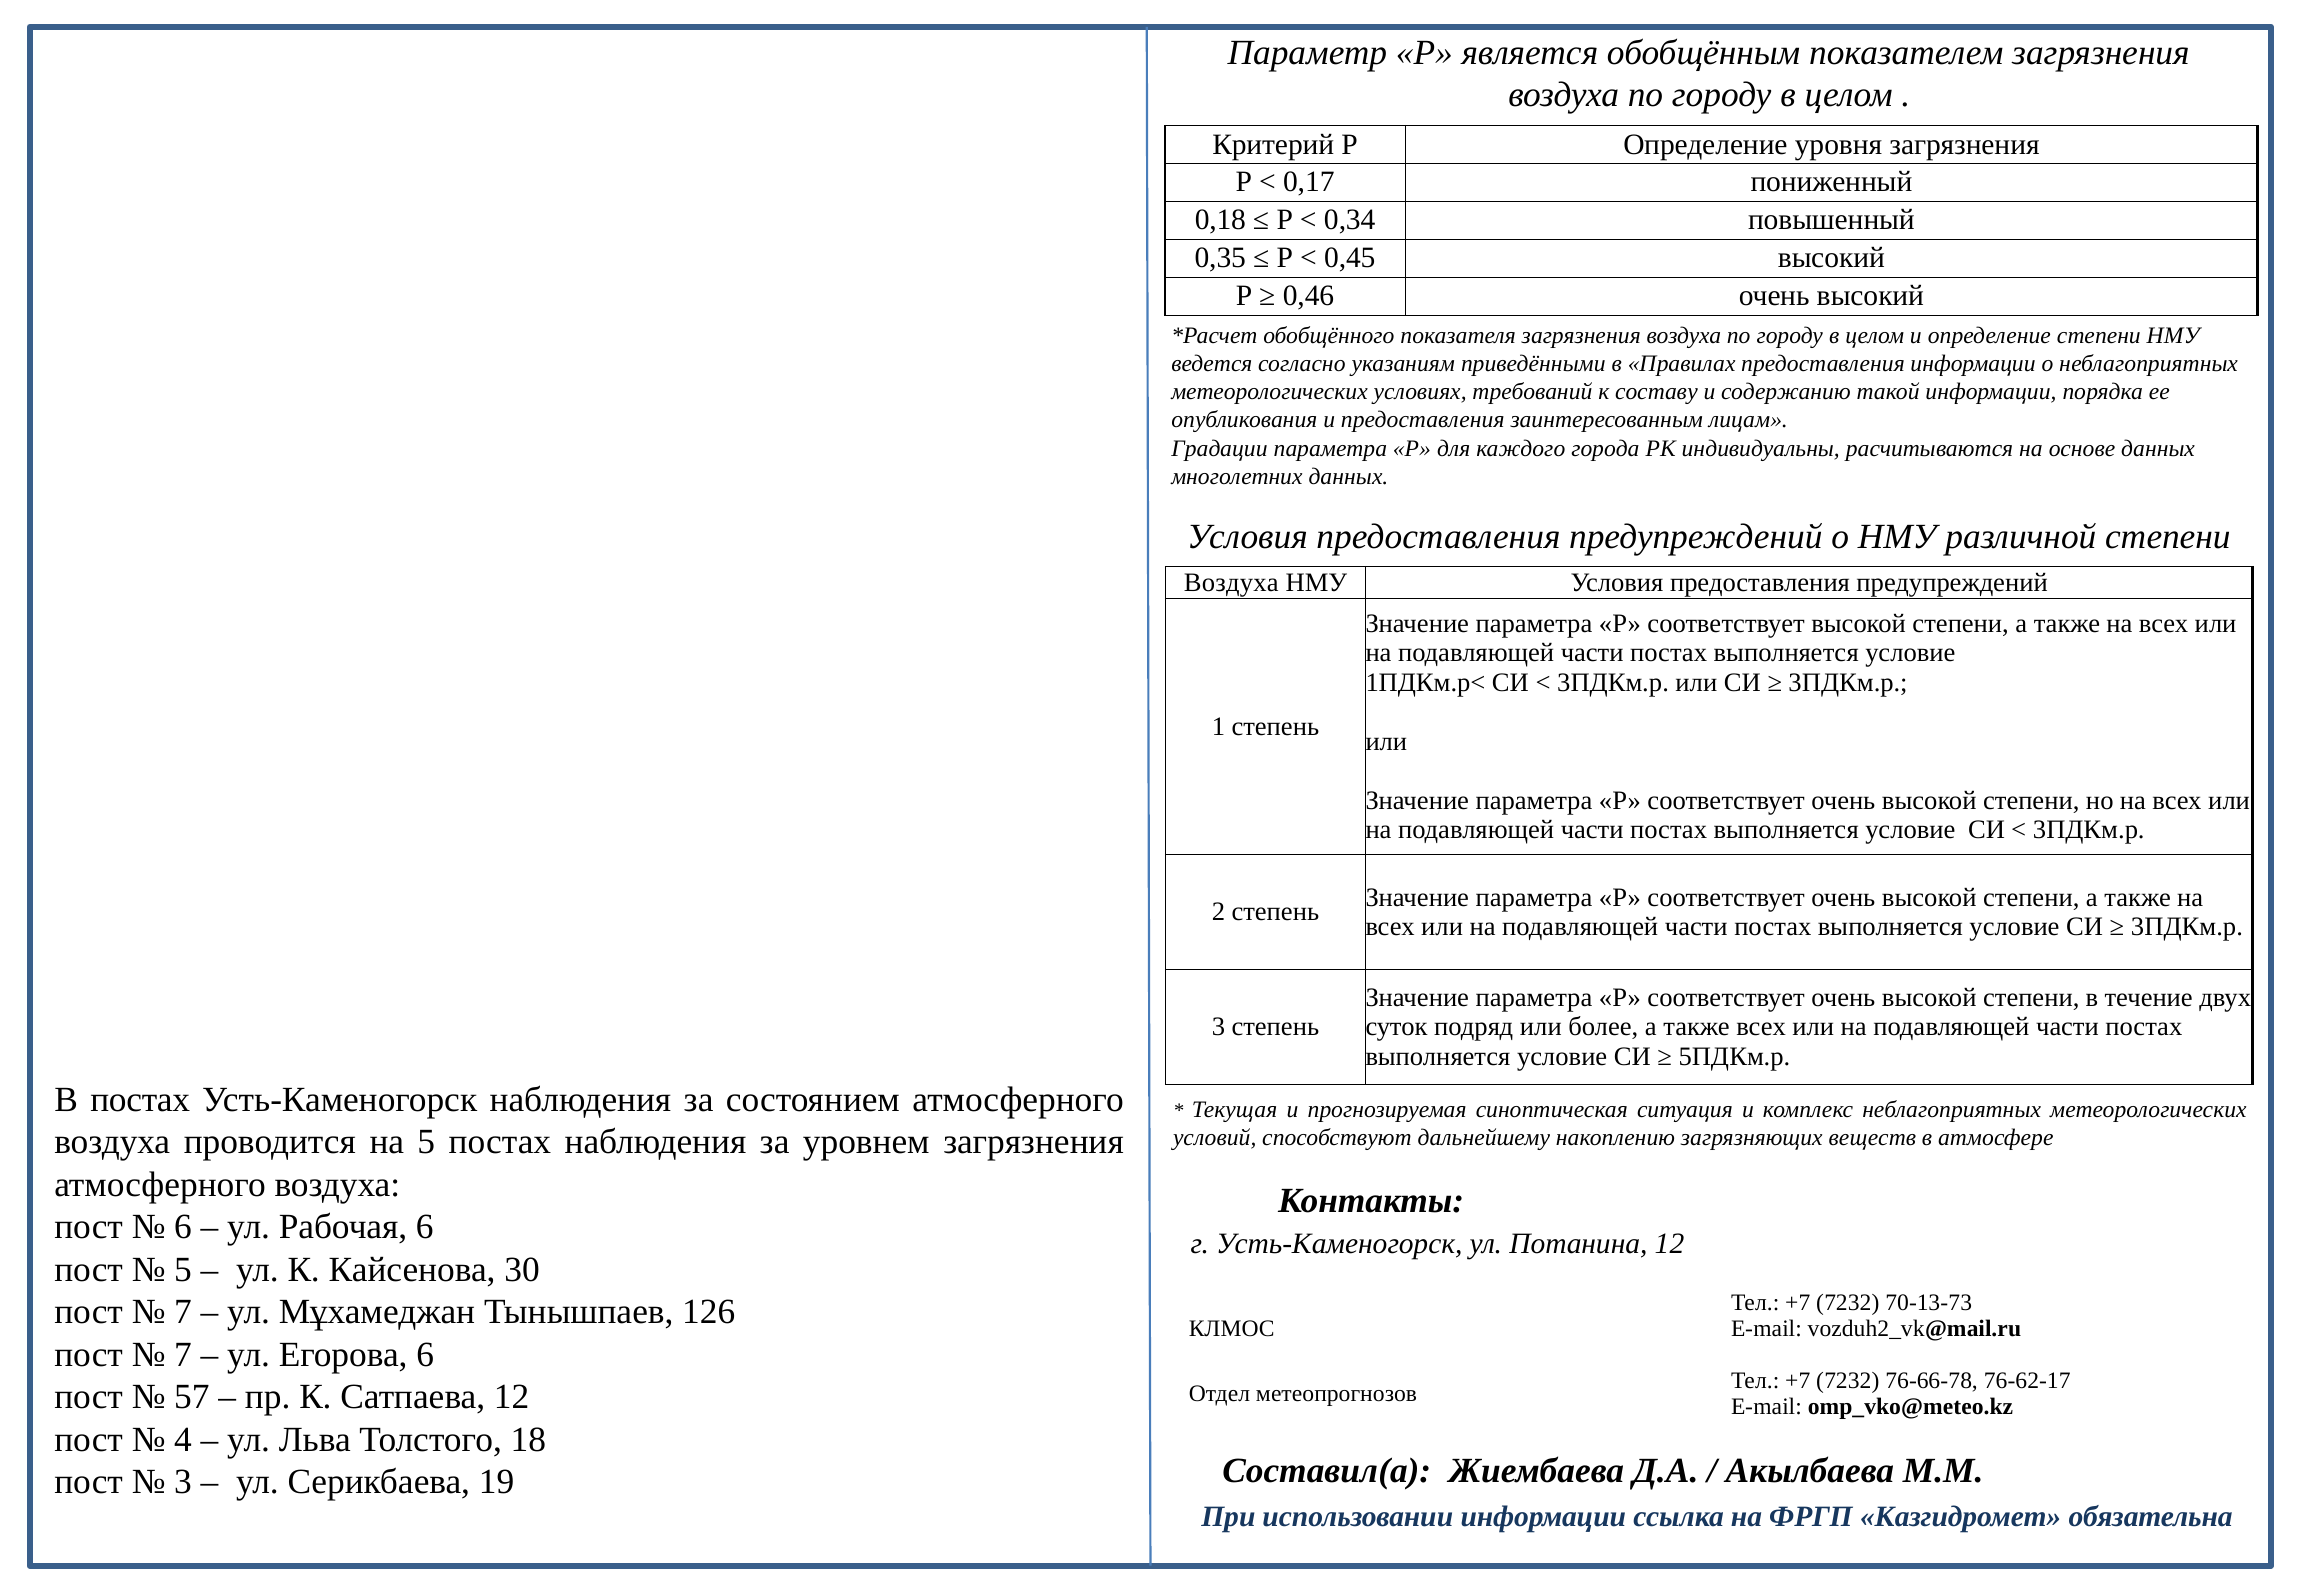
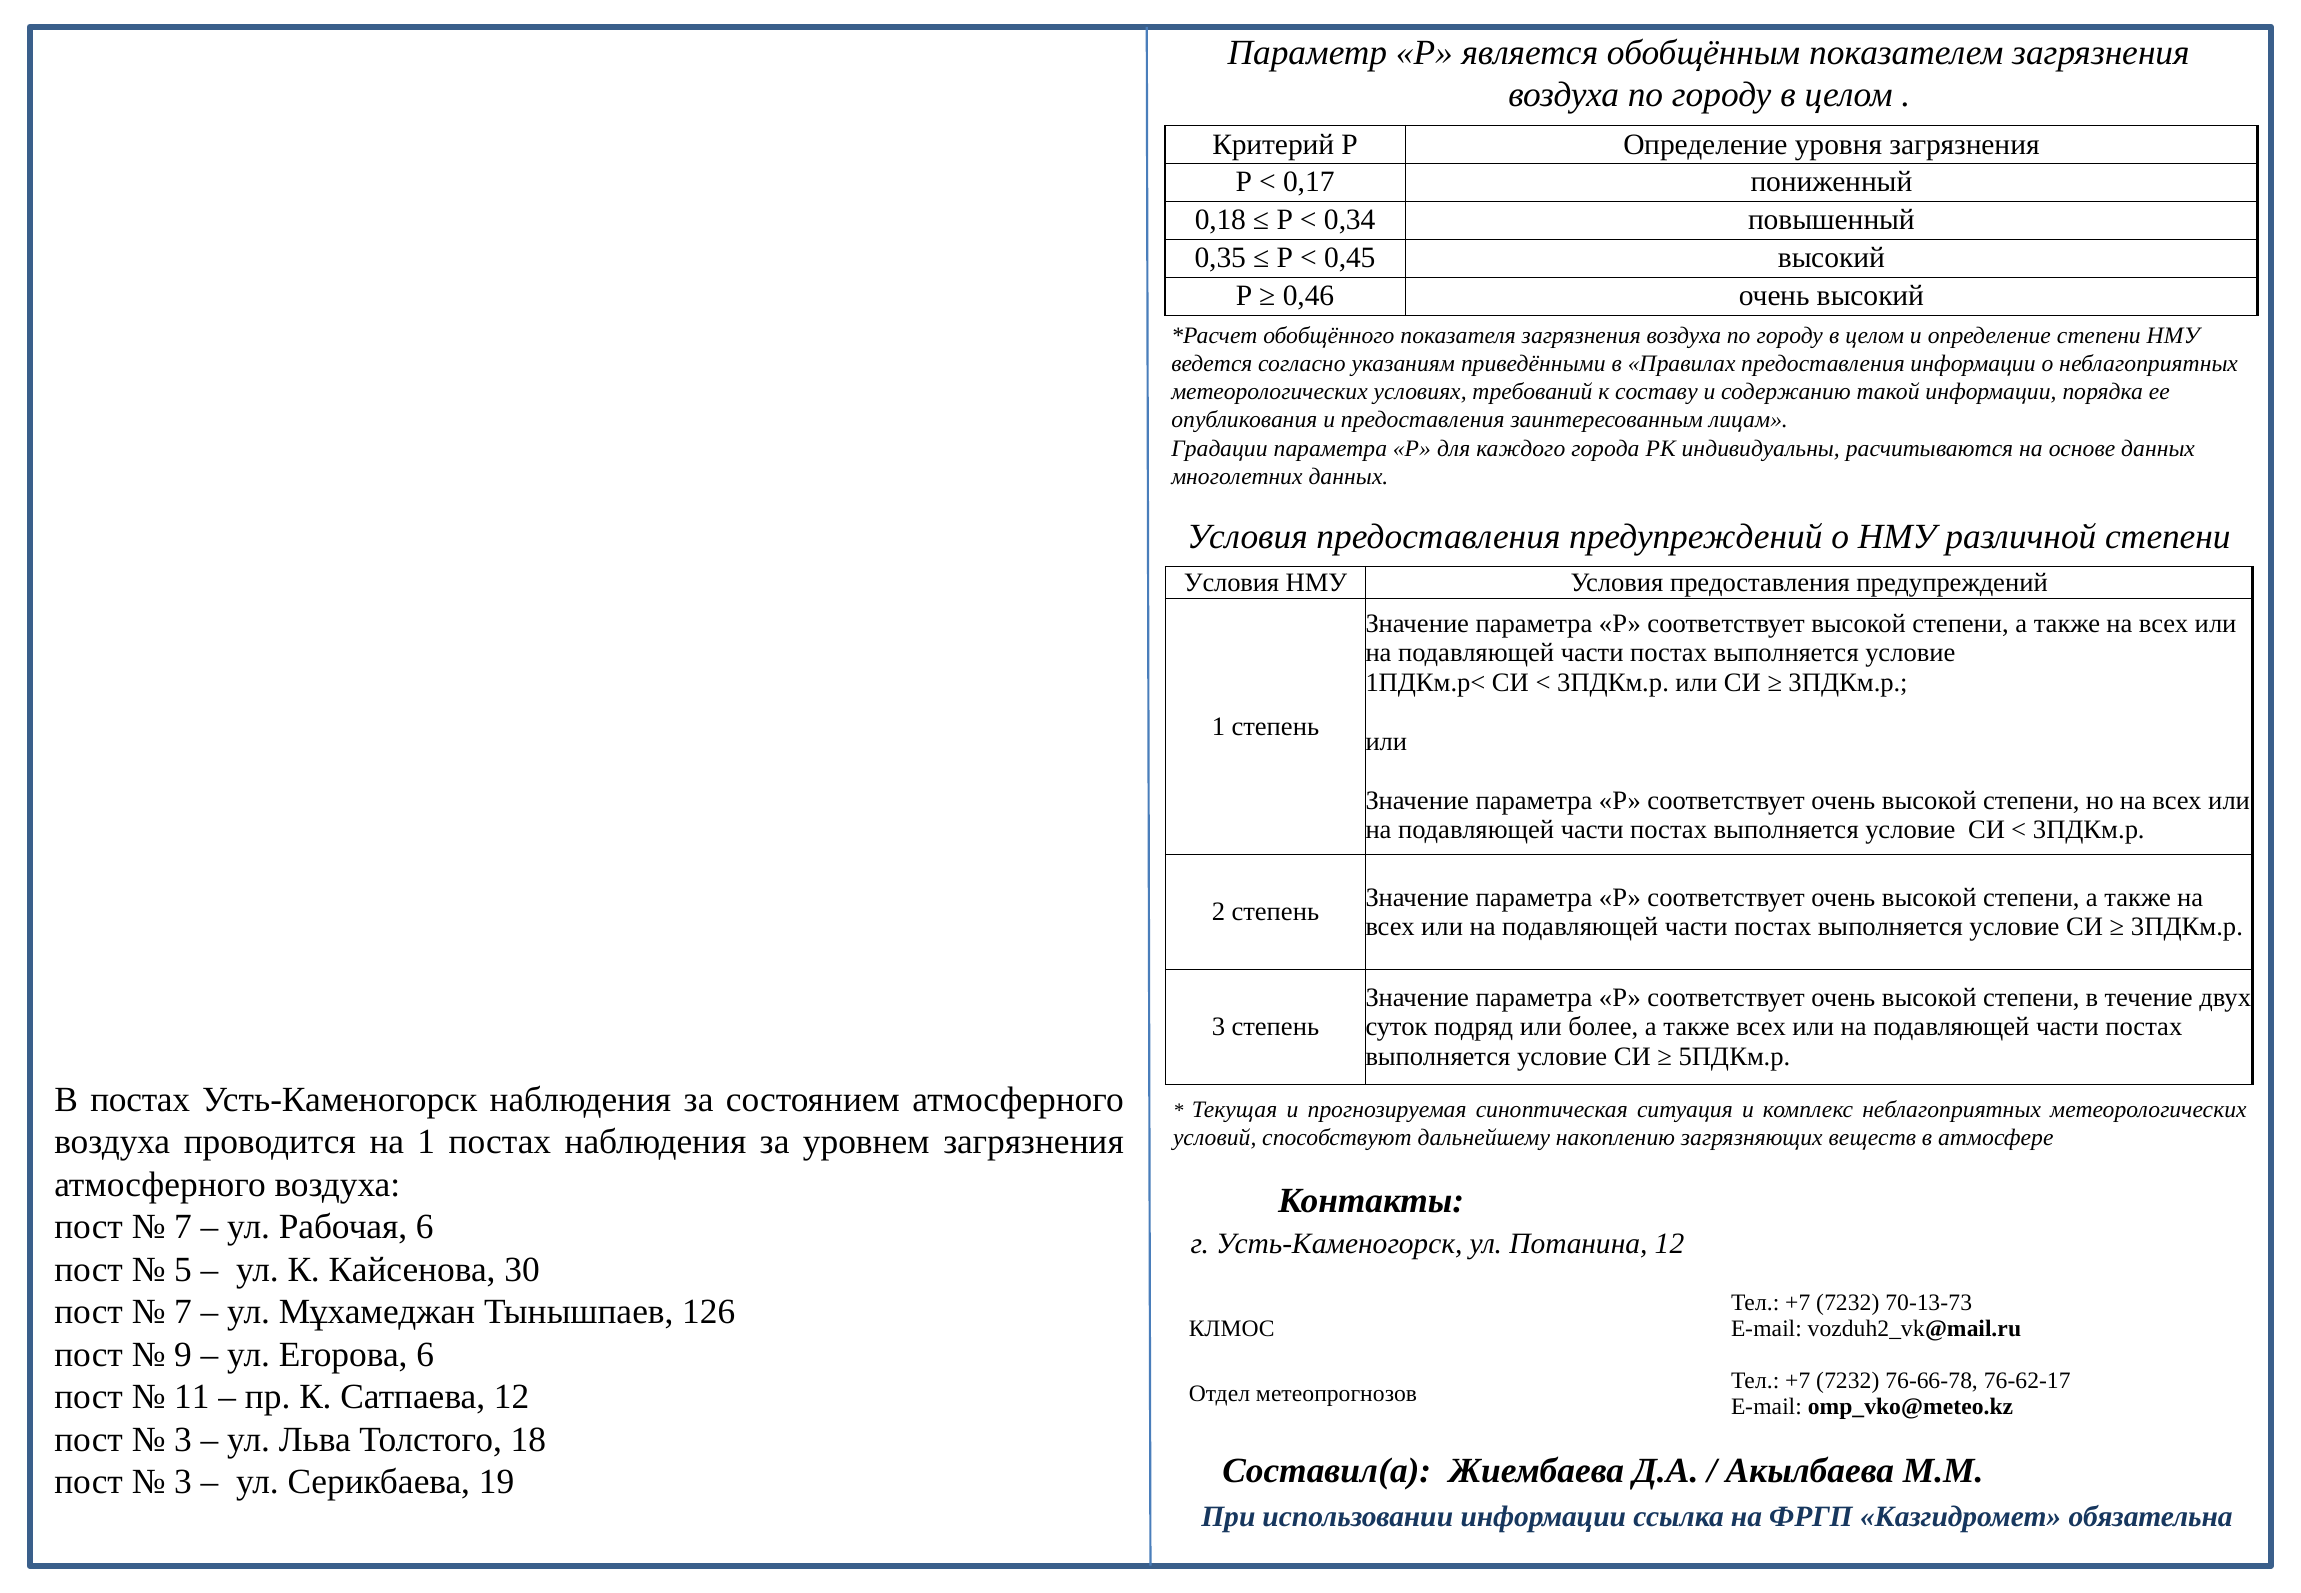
Воздуха: Воздуха -> Условия (1231, 583)
на 5: 5 -> 1 (426, 1142)
6: 6 -> 7 (183, 1227)
7: 7 -> 9 (183, 1354)
57: 57 -> 11 (192, 1397)
4: 4 -> 3 (183, 1439)
